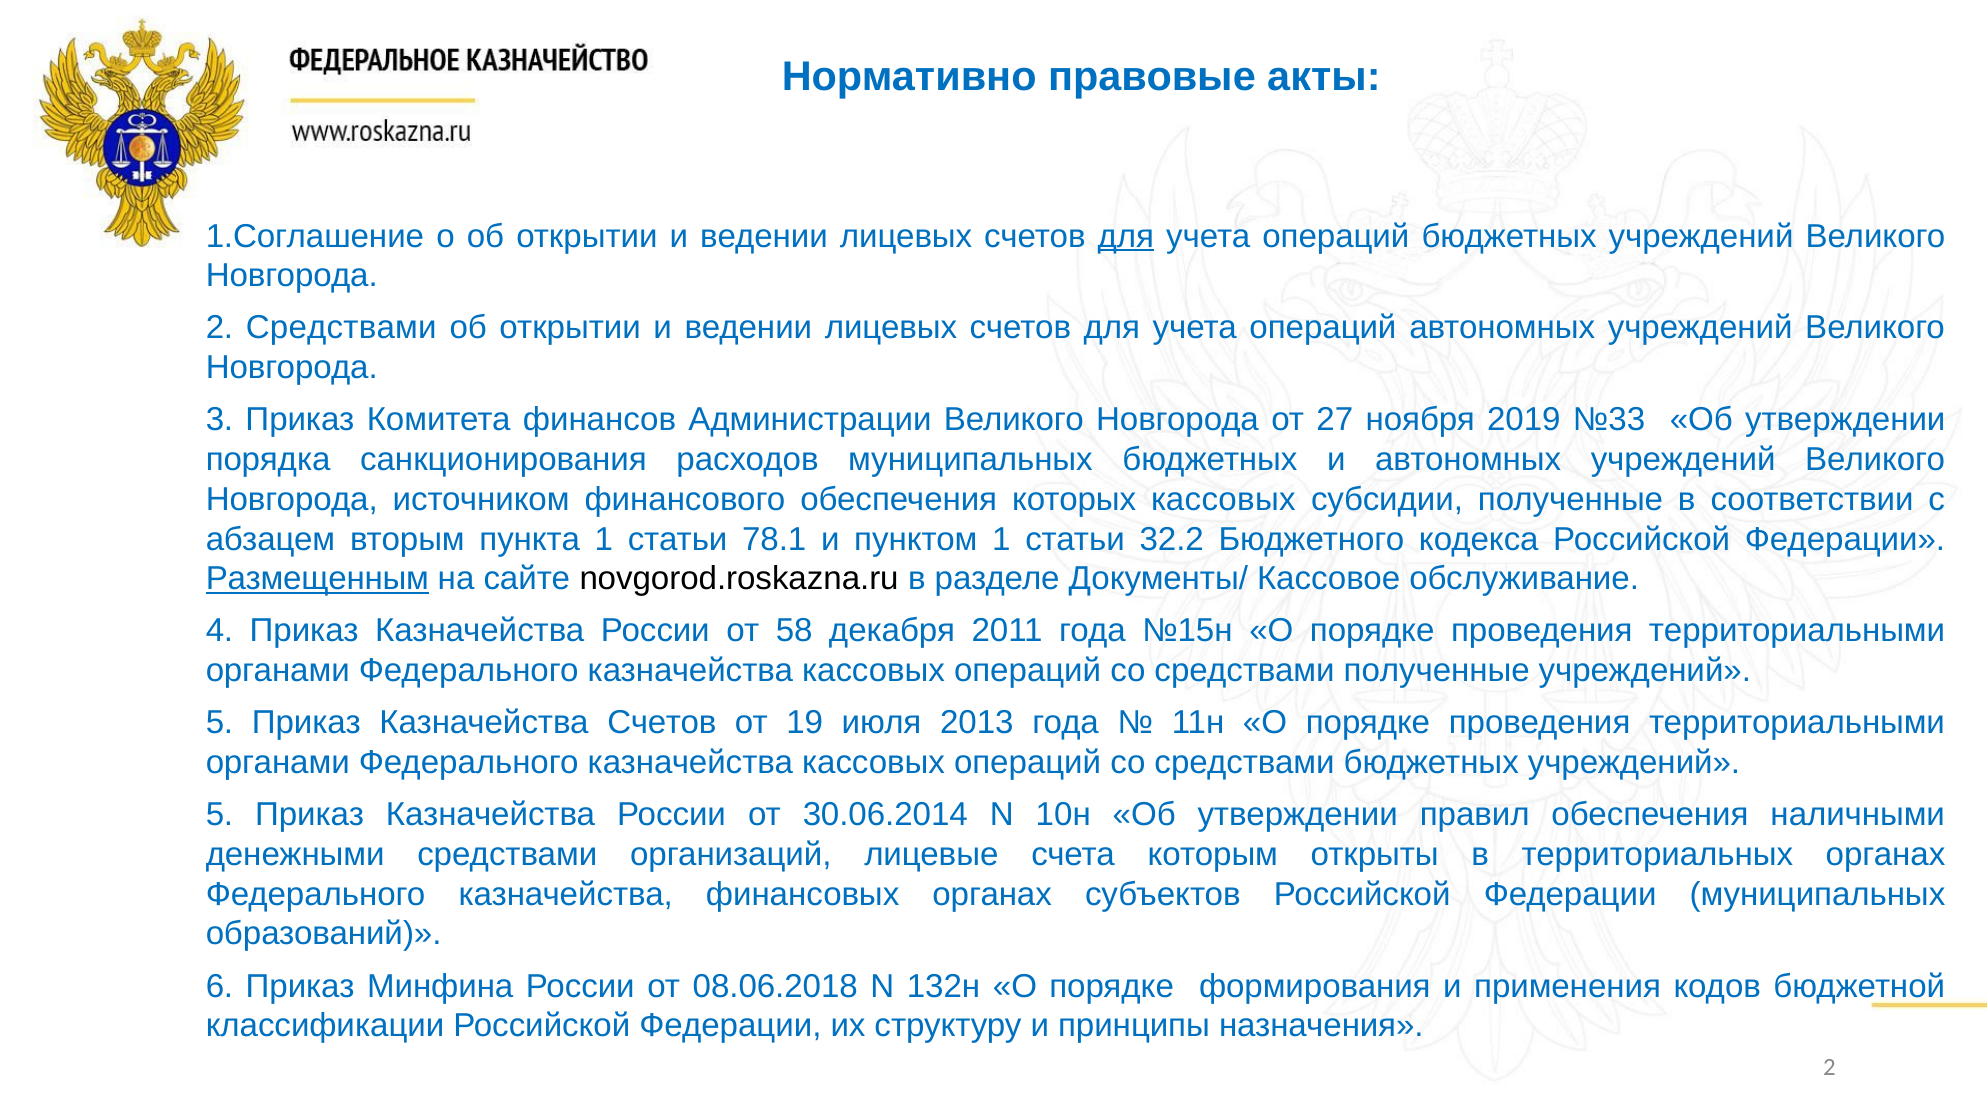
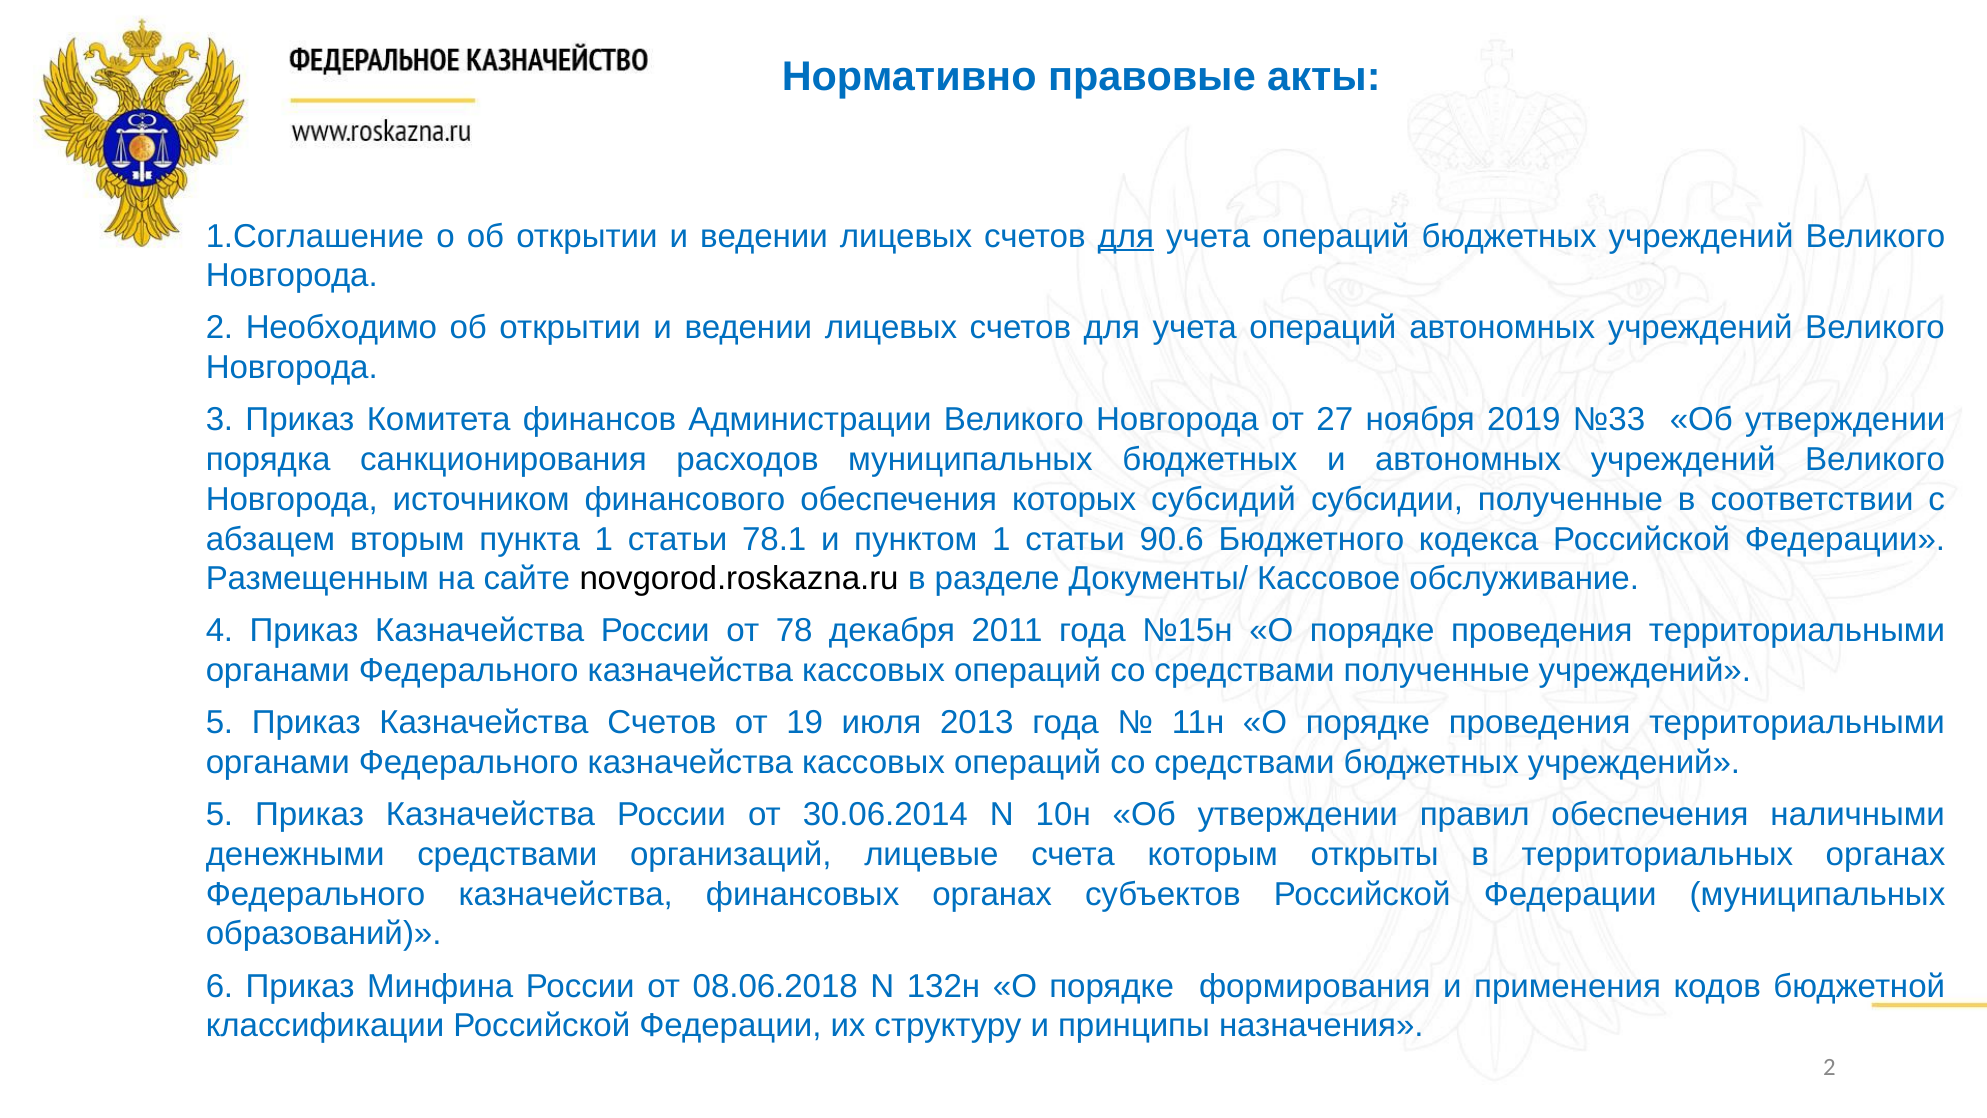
2 Средствами: Средствами -> Необходимо (341, 328)
которых кассовых: кассовых -> субсидий (1224, 499)
32.2: 32.2 -> 90.6 (1172, 539)
Размещенным underline: present -> none (317, 579)
58: 58 -> 78 (794, 631)
